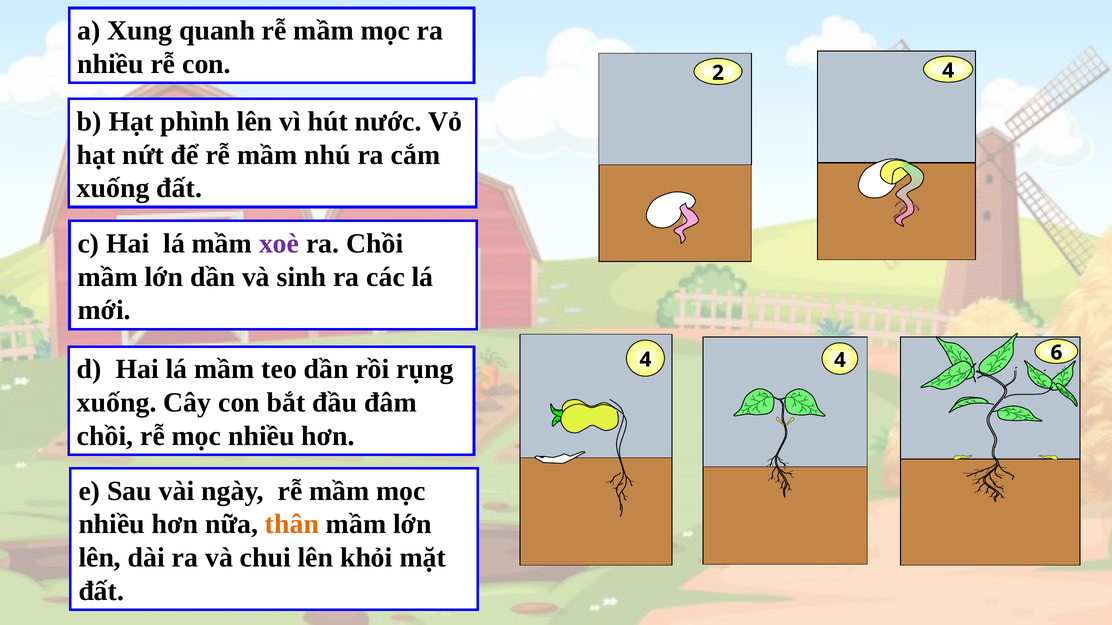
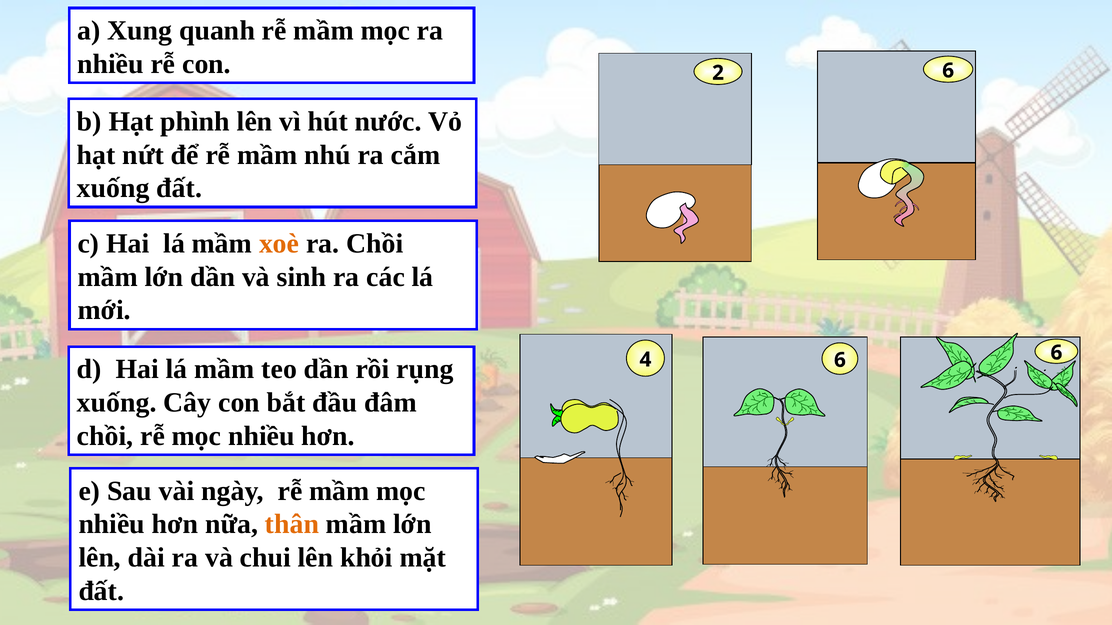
2 4: 4 -> 6 (948, 71)
xoè colour: purple -> orange (279, 244)
4: 4 -> 6 (840, 360)
